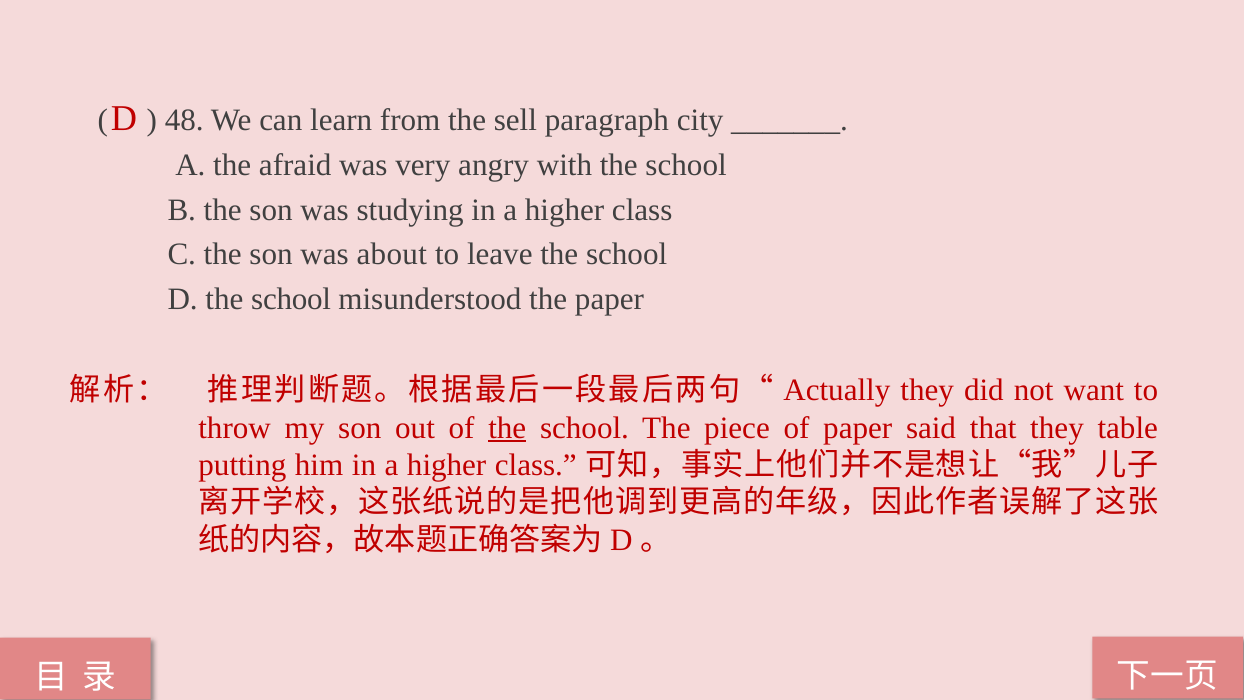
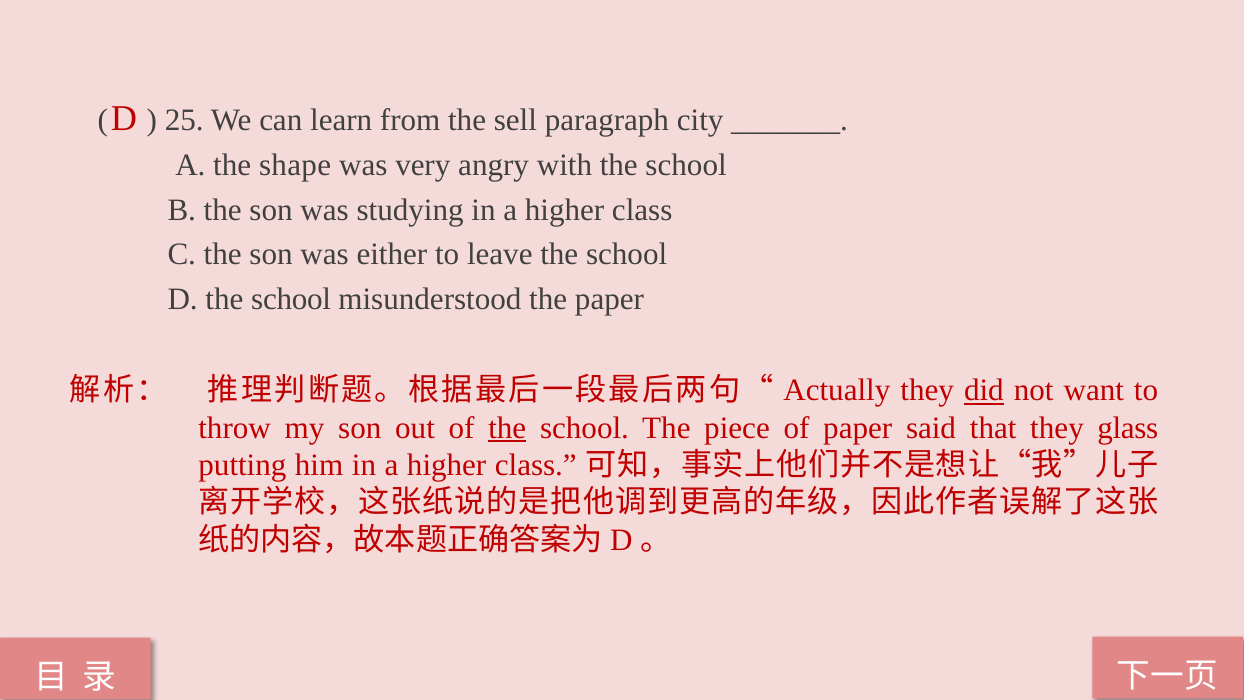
48: 48 -> 25 (184, 120)
afraid: afraid -> shape (295, 165)
about: about -> either (392, 255)
did underline: none -> present (984, 391)
table: table -> glass (1128, 428)
